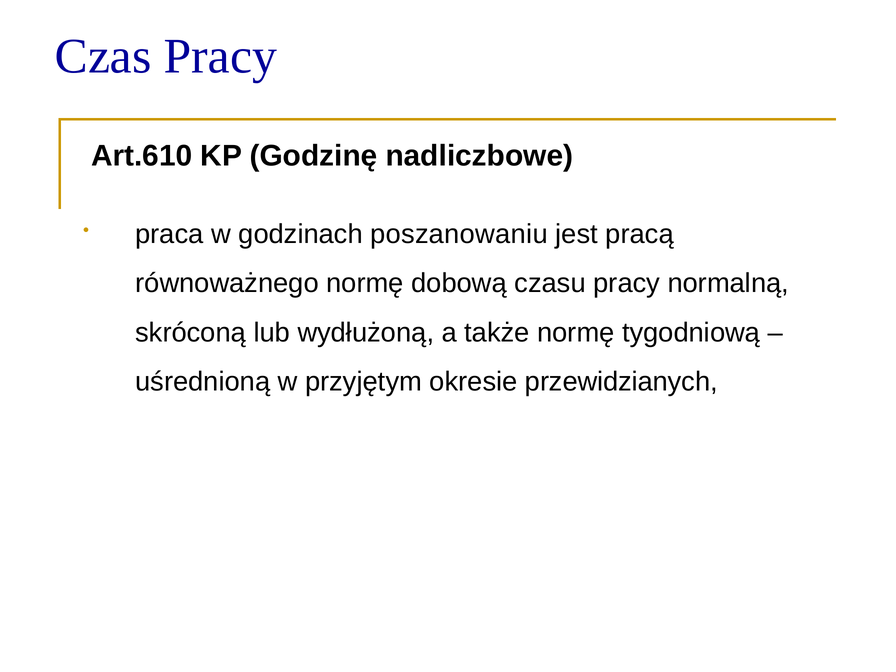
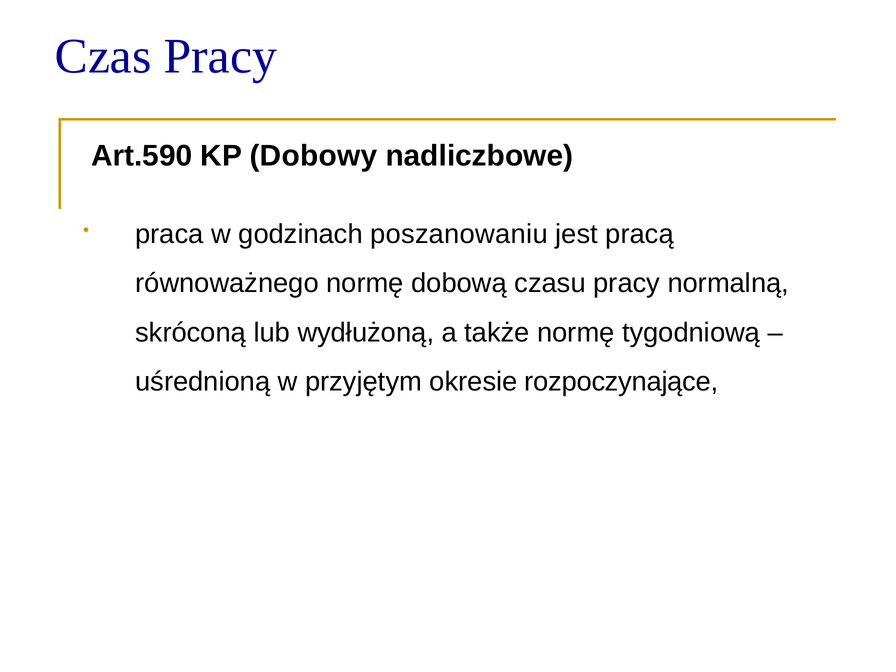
Art.610: Art.610 -> Art.590 (142, 156)
Godzinę: Godzinę -> Dobowy (313, 156)
przewidzianych: przewidzianych -> rozpoczynające (621, 382)
